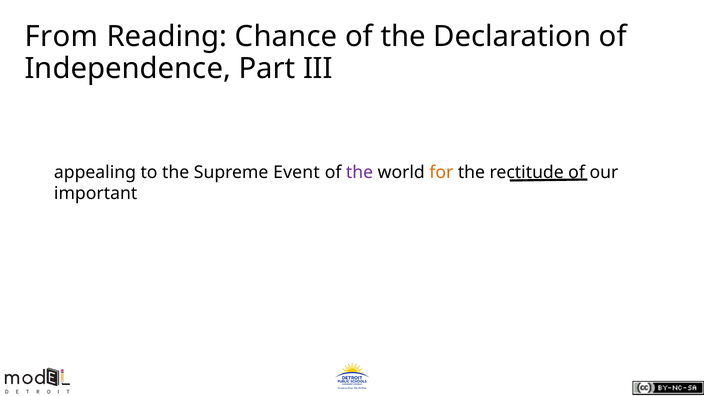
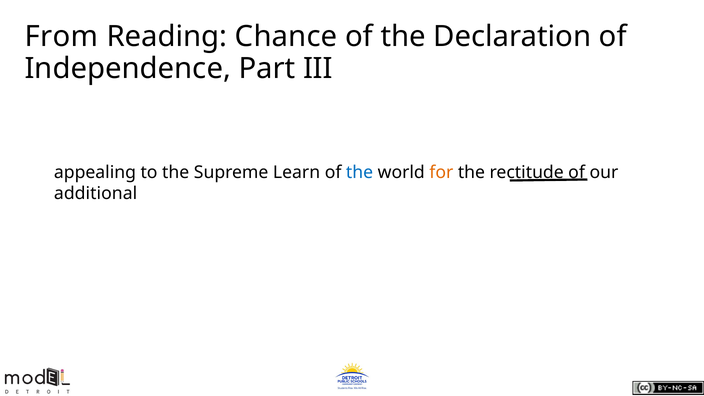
Event: Event -> Learn (297, 172)
the colour: purple -> blue (360, 172)
important: important -> additional (96, 193)
